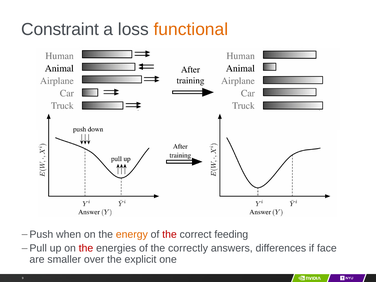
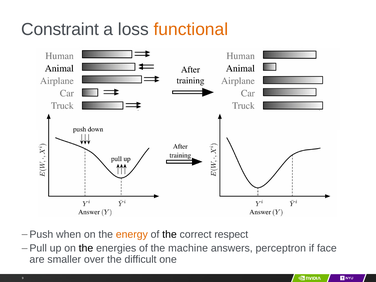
the colour: red -> black (169, 234)
feeding: feeding -> respect (231, 234)
the colour: red -> black (86, 248)
correctly: correctly -> machine (188, 248)
differences: differences -> perceptron (281, 248)
explicit: explicit -> difficult (141, 259)
